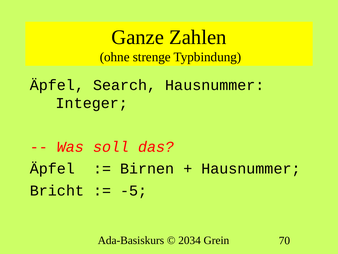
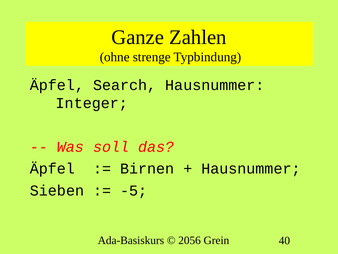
Bricht: Bricht -> Sieben (57, 190)
2034: 2034 -> 2056 (190, 240)
70: 70 -> 40 (284, 240)
